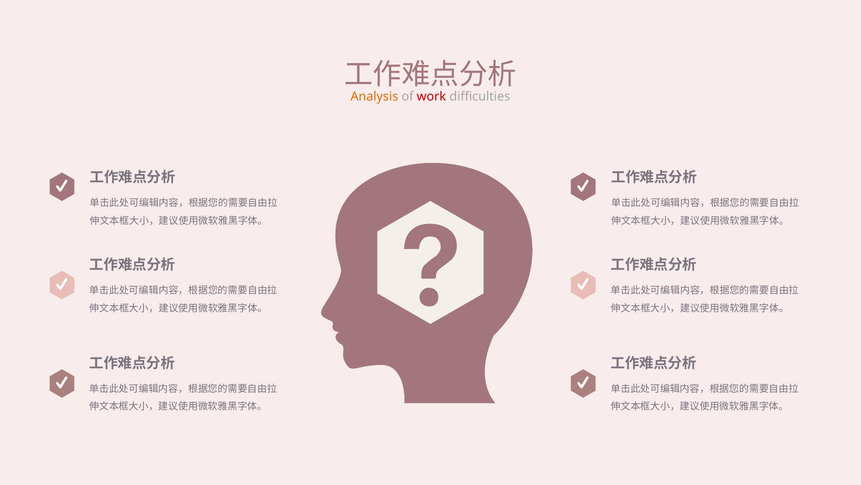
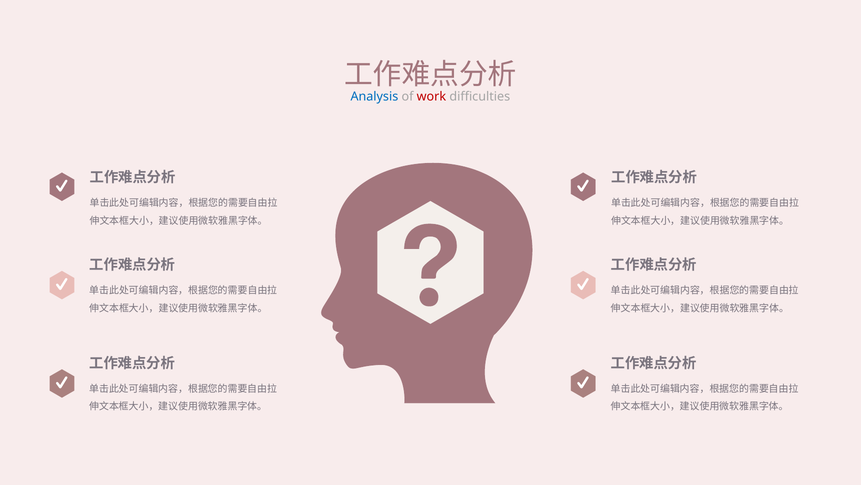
Analysis colour: orange -> blue (374, 97)
